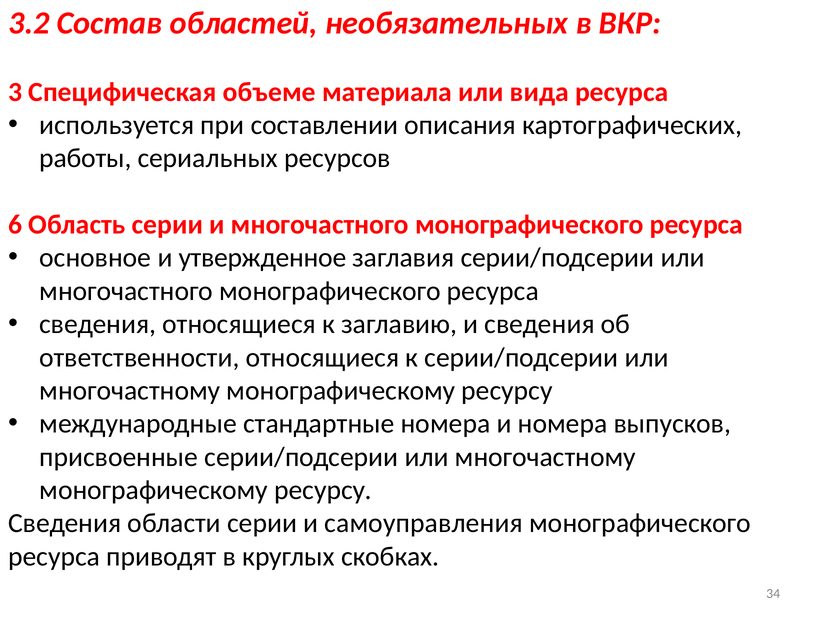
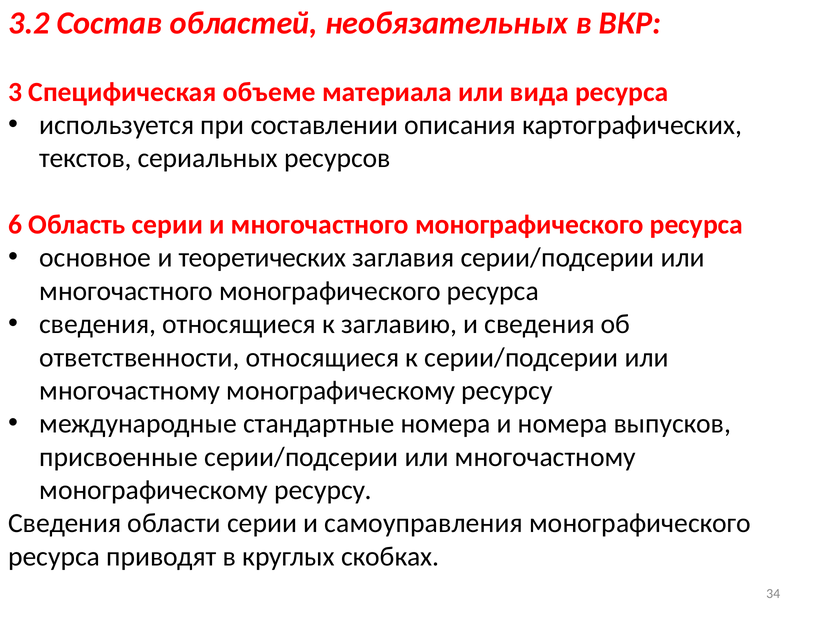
работы: работы -> текстов (85, 158)
утвержденное: утвержденное -> теоретических (262, 258)
